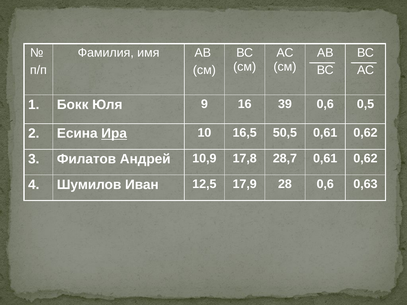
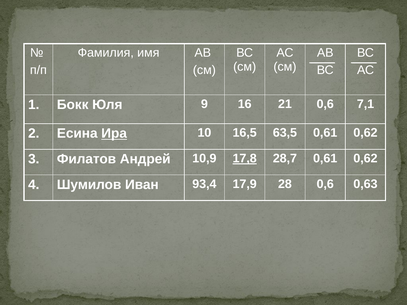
39: 39 -> 21 (285, 104)
0,5: 0,5 -> 7,1 (365, 104)
50,5: 50,5 -> 63,5 (285, 133)
17,8 underline: none -> present (245, 159)
12,5: 12,5 -> 93,4 (204, 184)
